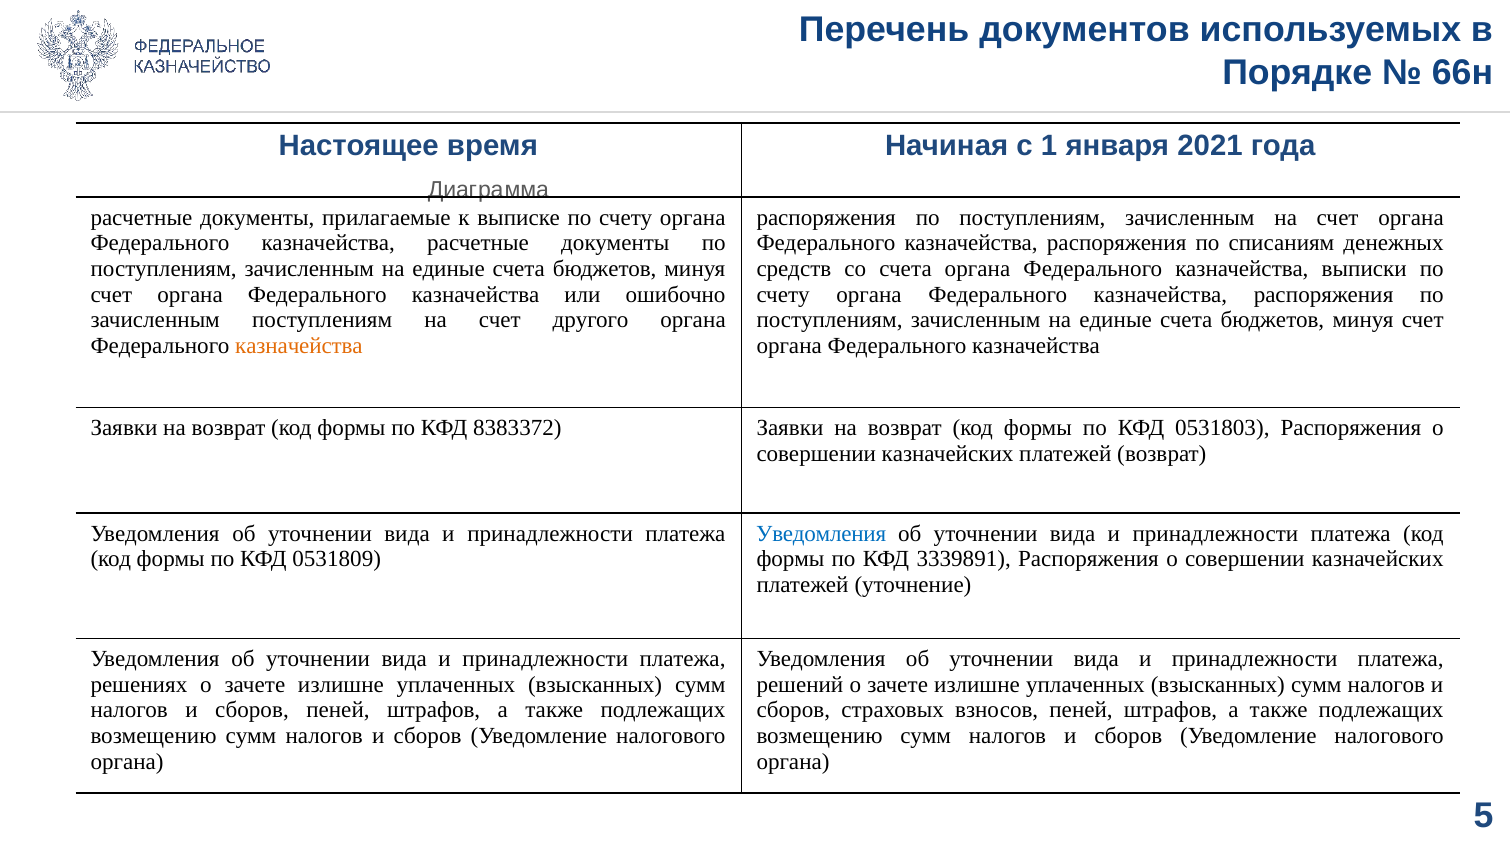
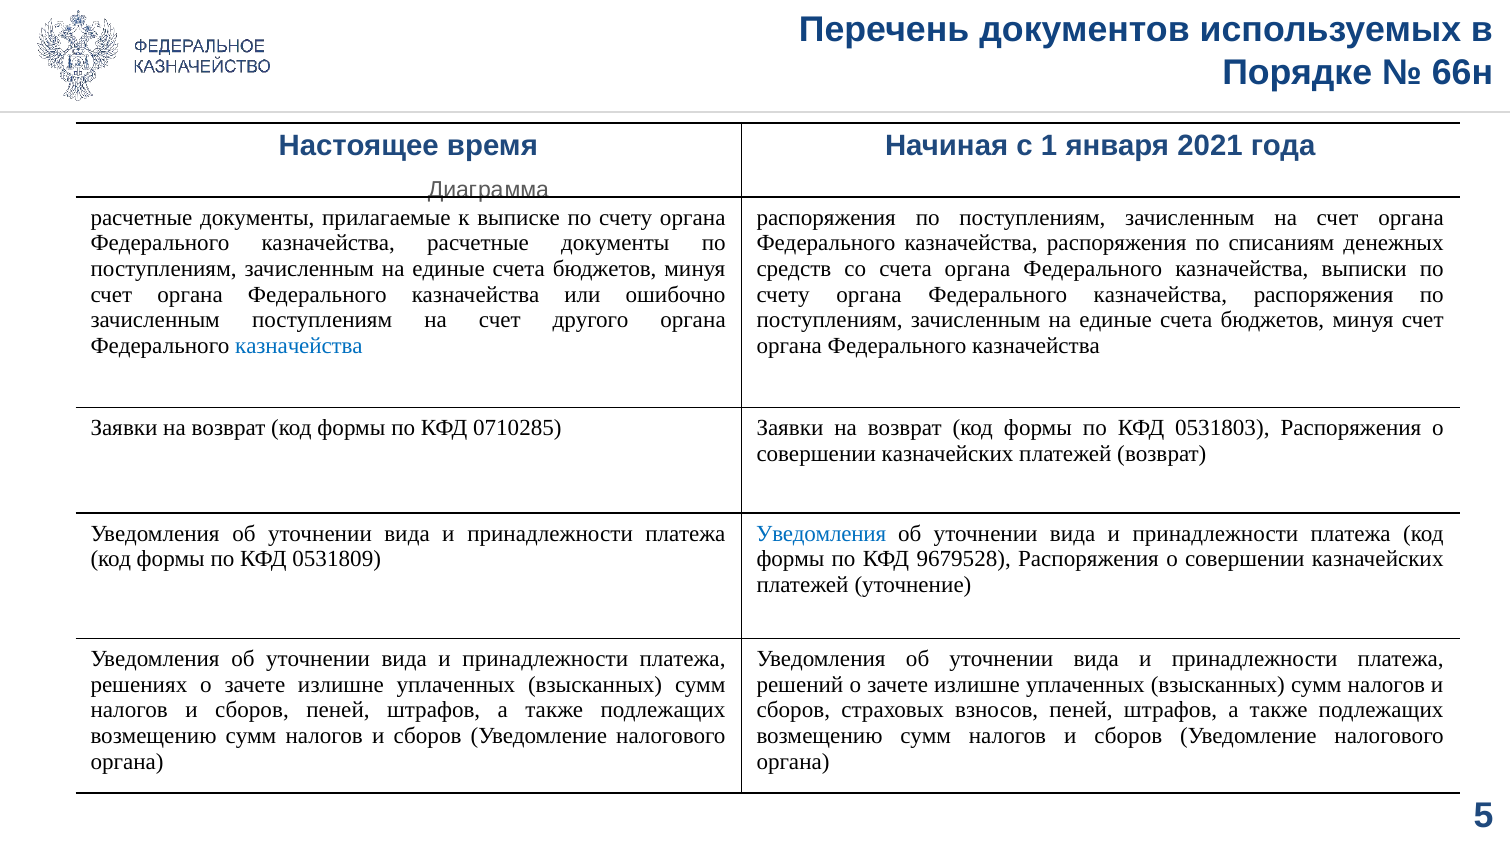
казначейства colour: orange -> blue (299, 346)
8383372: 8383372 -> 0710285 (517, 428)
3339891: 3339891 -> 9679528 (964, 560)
